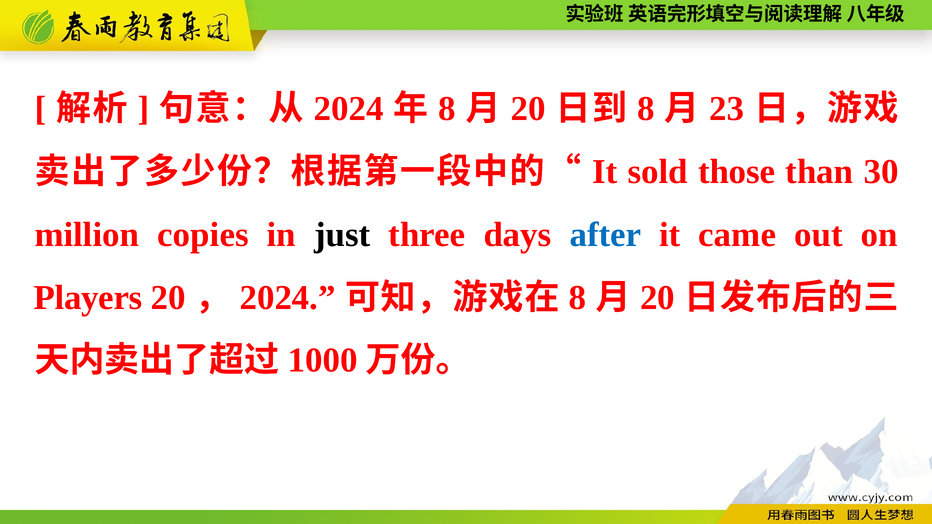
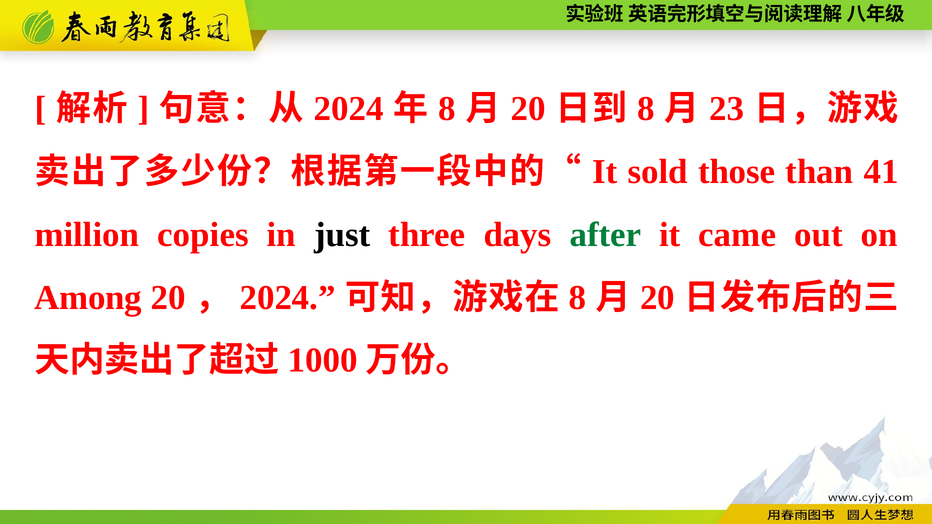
30: 30 -> 41 (881, 172)
after colour: blue -> green (606, 235)
Players: Players -> Among (88, 298)
